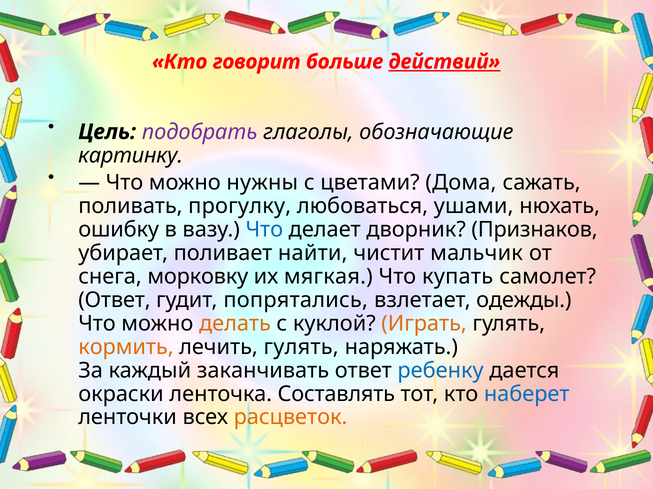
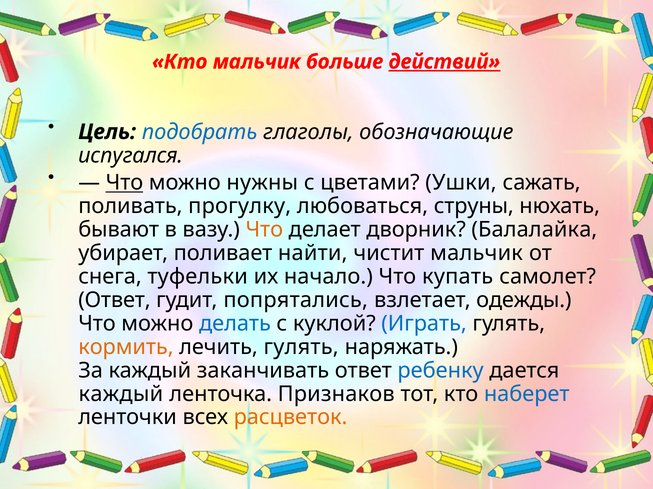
Кто говорит: говорит -> мальчик (257, 62)
подобрать colour: purple -> blue (200, 132)
картинку: картинку -> испугался (131, 156)
Что underline: none -> present (124, 183)
Дома: Дома -> Ушки (461, 183)
ушами: ушами -> струны (474, 206)
ошибку: ошибку -> бывают (119, 230)
Что colour: blue -> orange (264, 230)
Признаков: Признаков -> Балалайка (534, 230)
морковку: морковку -> туфельки (198, 277)
мягкая: мягкая -> начало (328, 277)
делать colour: orange -> blue (235, 324)
Играть colour: orange -> blue (424, 324)
окраски: окраски -> каждый (121, 394)
Составлять: Составлять -> Признаков (336, 394)
